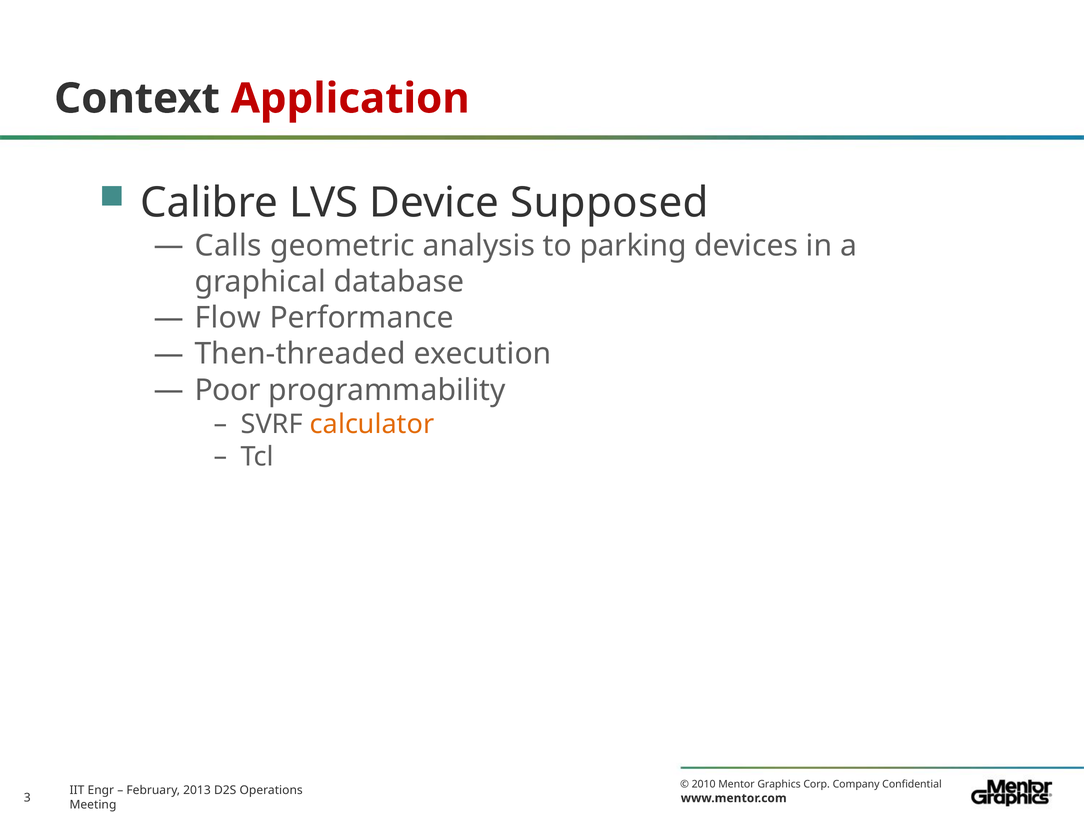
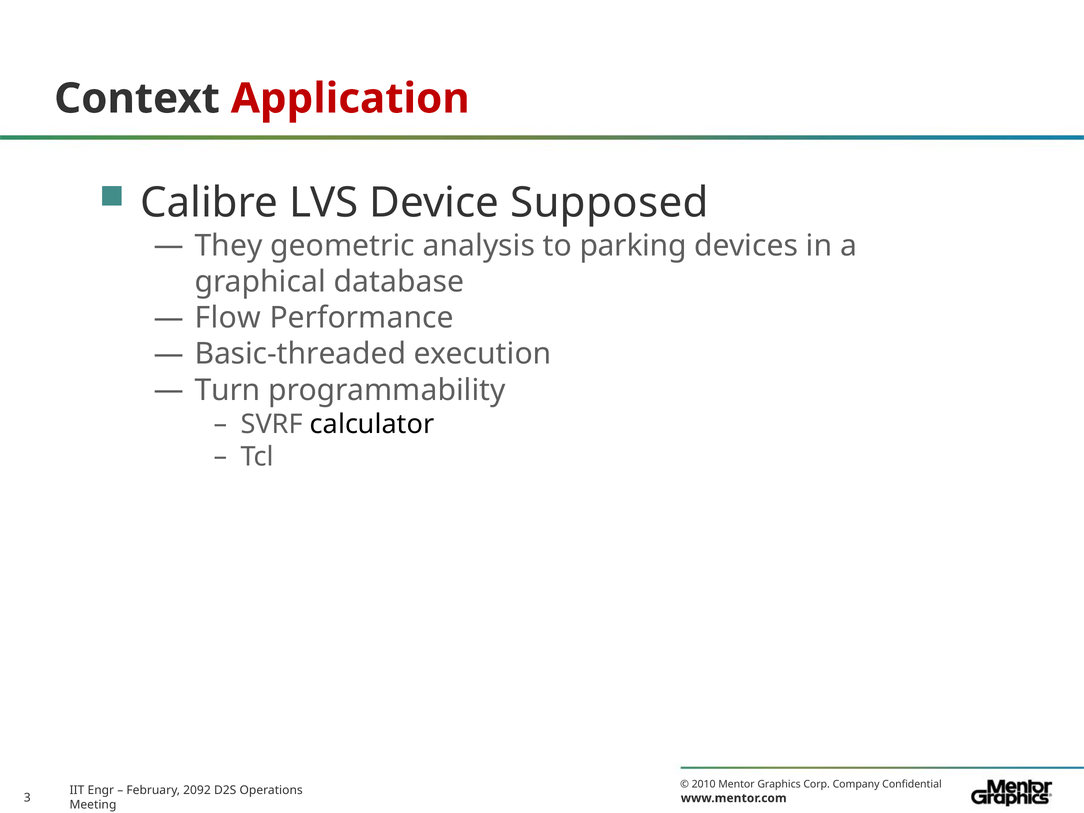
Calls: Calls -> They (228, 246)
Then-threaded: Then-threaded -> Basic-threaded (300, 354)
Poor: Poor -> Turn (228, 390)
calculator colour: orange -> black (372, 424)
2013: 2013 -> 2092 (197, 790)
